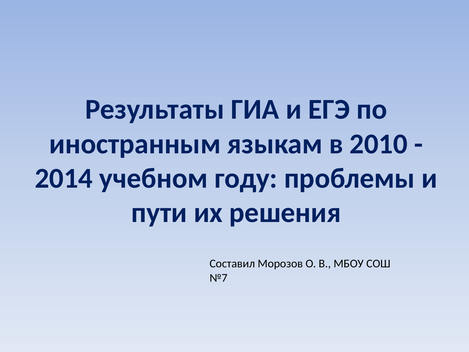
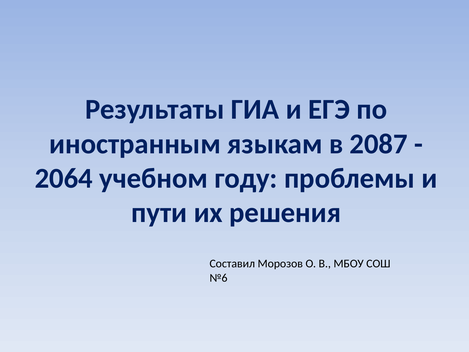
2010: 2010 -> 2087 (379, 144)
2014: 2014 -> 2064 (64, 178)
№7: №7 -> №6 (219, 278)
